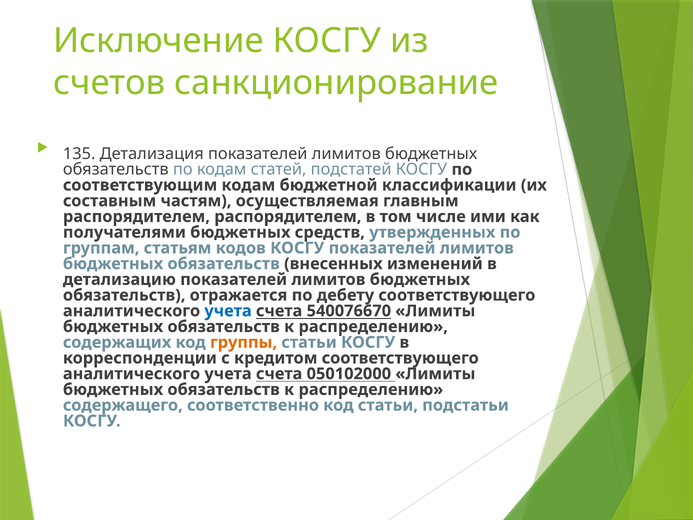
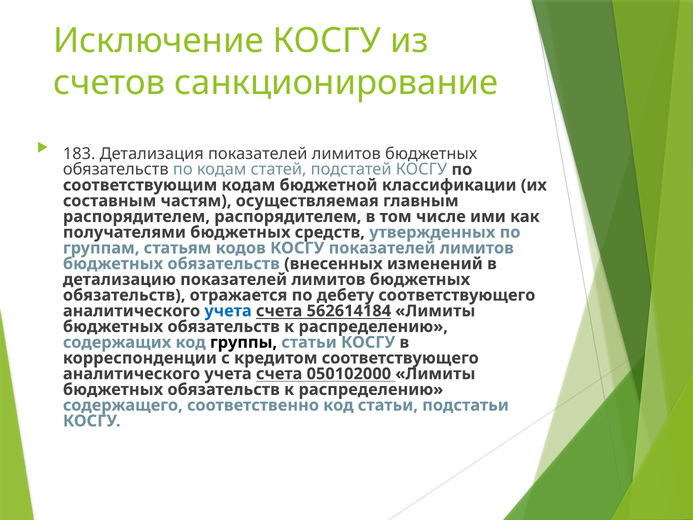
135: 135 -> 183 (79, 154)
540076670: 540076670 -> 562614184 (349, 311)
группы colour: orange -> black (244, 342)
